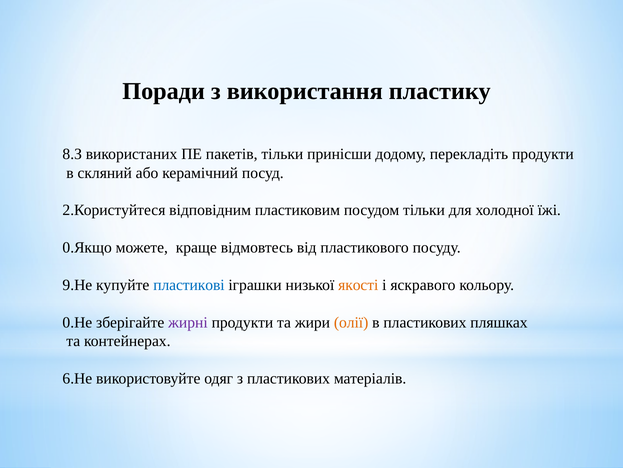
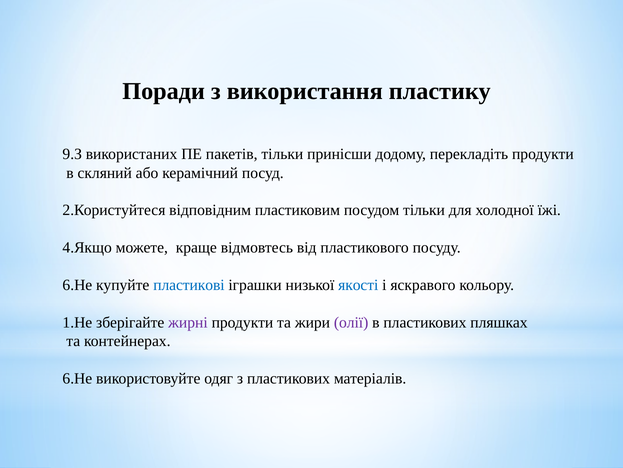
8.З: 8.З -> 9.З (72, 154)
0.Якщо: 0.Якщо -> 4.Якщо (87, 247)
9.Не: 9.Не -> 6.Не (77, 285)
якості colour: orange -> blue (358, 285)
0.Не: 0.Не -> 1.Не (77, 322)
олії colour: orange -> purple (351, 322)
